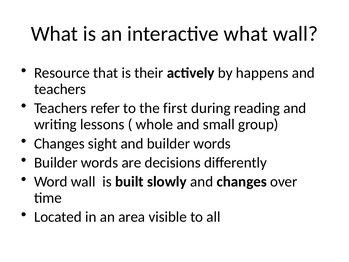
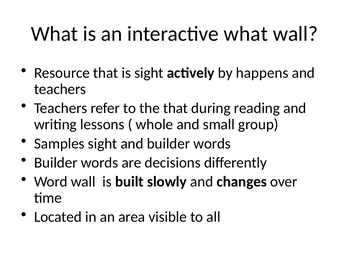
is their: their -> sight (149, 73)
the first: first -> that (176, 108)
Changes: Changes -> Samples (59, 143)
